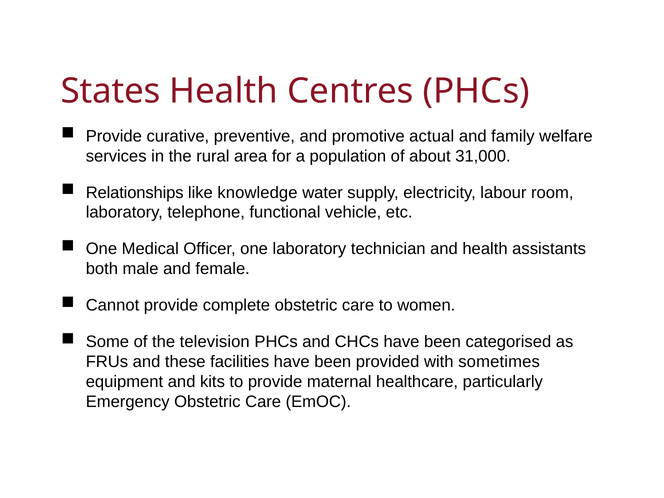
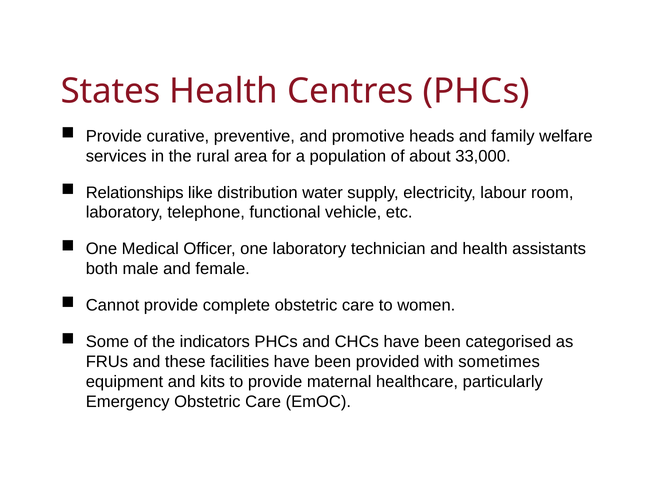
actual: actual -> heads (432, 136)
31,000: 31,000 -> 33,000 (483, 156)
knowledge: knowledge -> distribution (258, 193)
television: television -> indicators (215, 342)
